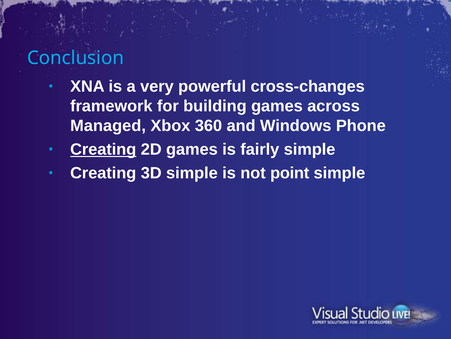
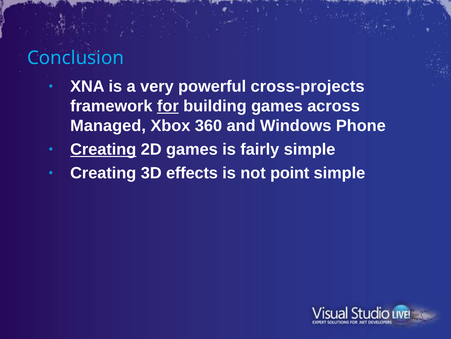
cross-changes: cross-changes -> cross-projects (308, 86)
for underline: none -> present (168, 106)
3D simple: simple -> effects (192, 173)
